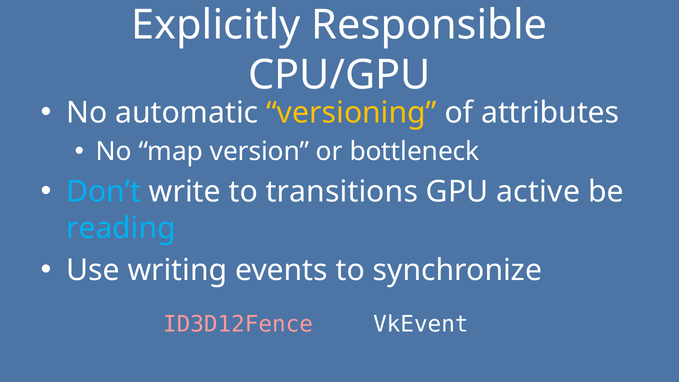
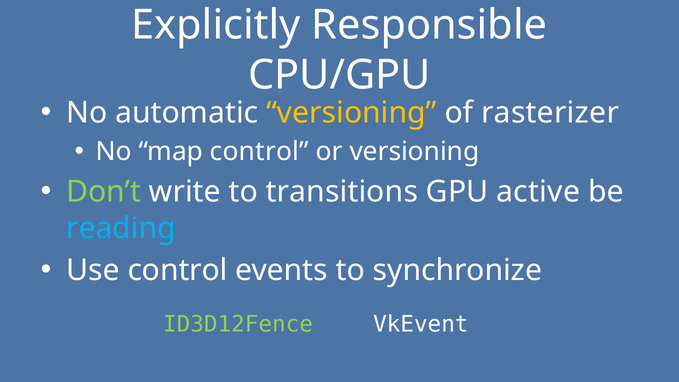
attributes: attributes -> rasterizer (550, 113)
map version: version -> control (259, 152)
or bottleneck: bottleneck -> versioning (414, 152)
Don’t colour: light blue -> light green (104, 192)
Use writing: writing -> control (178, 270)
ID3D12Fence colour: pink -> light green (238, 324)
